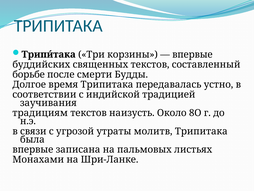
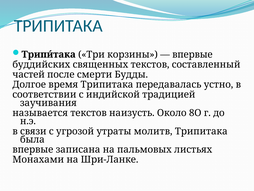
борьбе: борьбе -> частей (29, 74)
традициям: традициям -> называется (40, 113)
